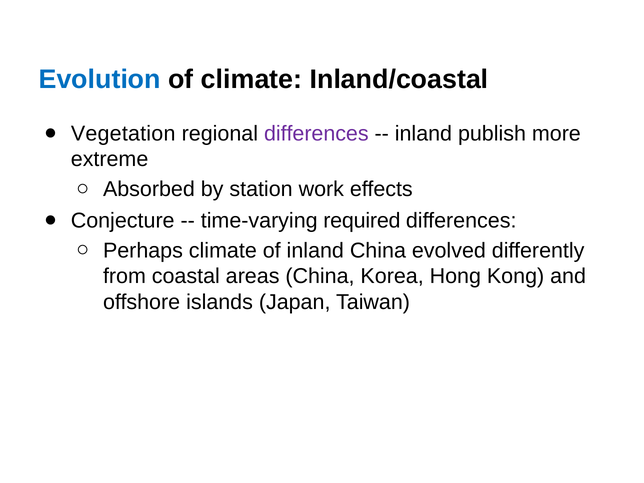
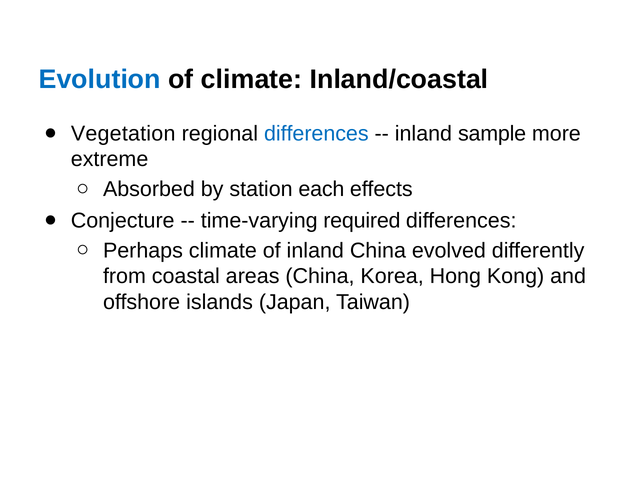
differences colour: purple -> blue (316, 134)
publish: publish -> sample (492, 134)
work: work -> each (321, 189)
